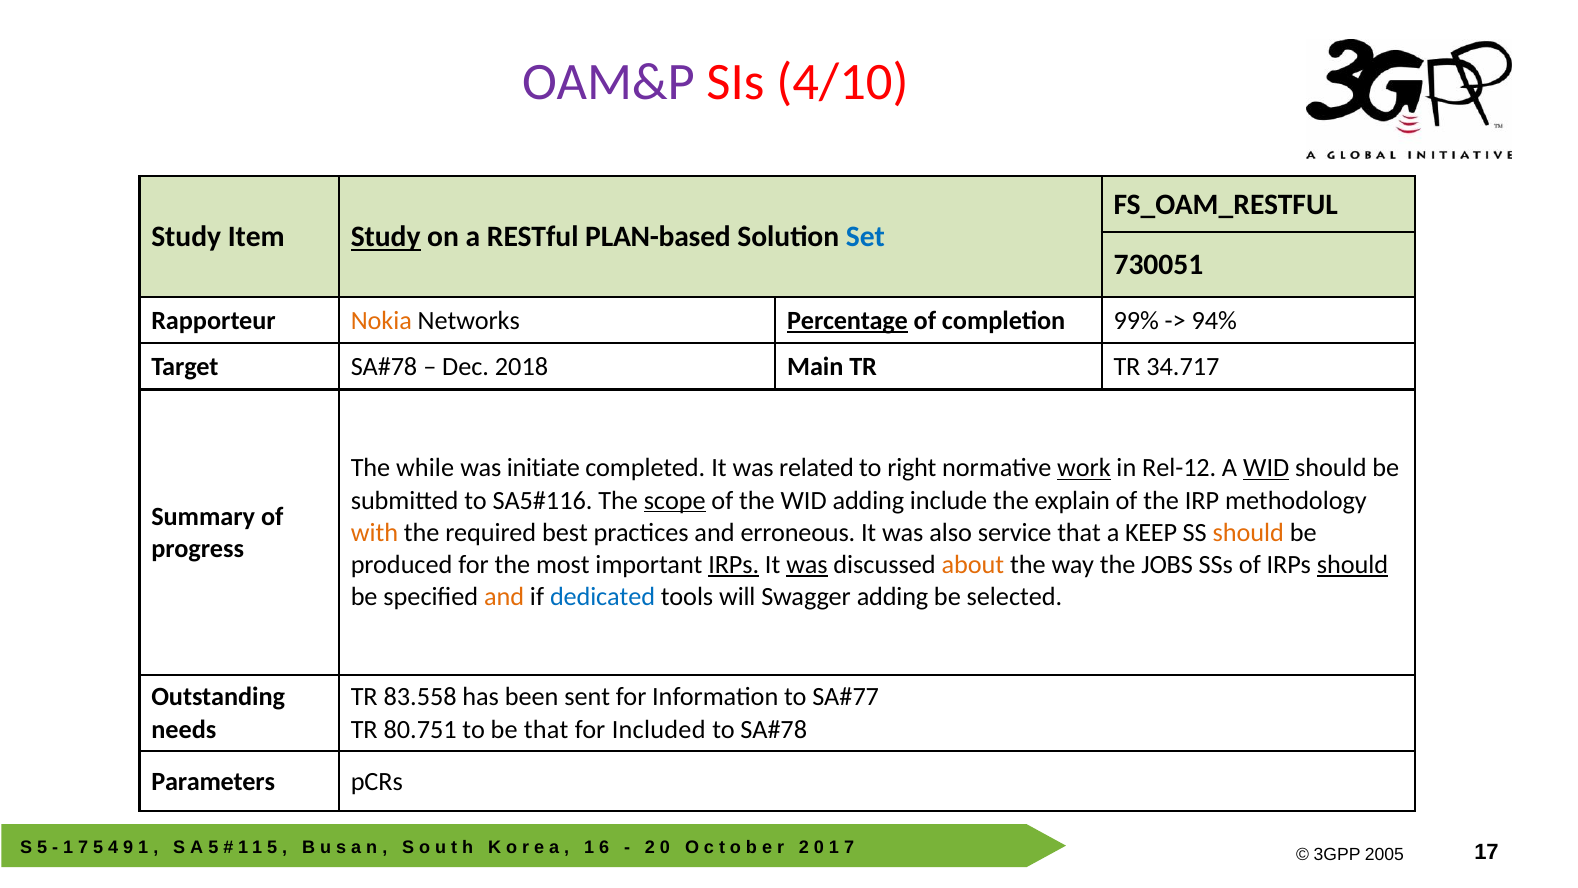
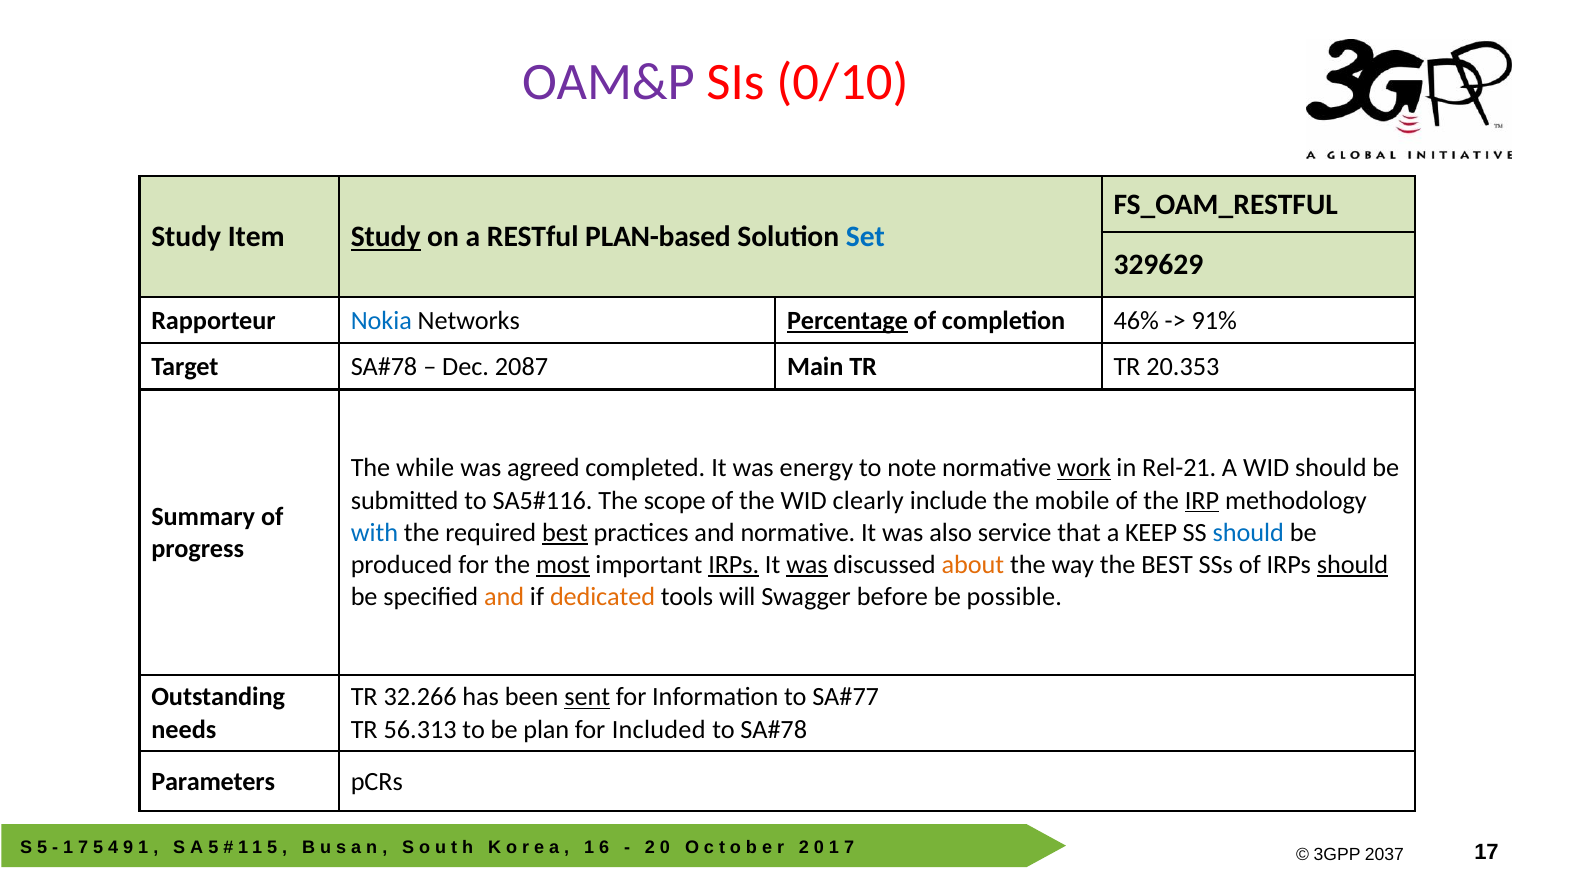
4/10: 4/10 -> 0/10 (842, 82)
730051: 730051 -> 329629 (1158, 265)
Nokia colour: orange -> blue (381, 320)
99%: 99% -> 46% (1136, 320)
94%: 94% -> 91% (1214, 320)
2018: 2018 -> 2087 (522, 367)
34.717: 34.717 -> 20.353 (1183, 367)
initiate: initiate -> agreed (543, 468)
related: related -> energy (816, 468)
right: right -> note (912, 468)
Rel-12: Rel-12 -> Rel-21 (1179, 468)
WID underline: present -> none (1266, 468)
scope underline: present -> none (675, 500)
WID adding: adding -> clearly (868, 500)
explain: explain -> mobile (1072, 500)
IRP underline: none -> present (1202, 500)
with colour: orange -> blue (374, 532)
best underline: none -> present (565, 532)
and erroneous: erroneous -> normative (798, 532)
should colour: orange -> blue (1248, 532)
most underline: none -> present (563, 564)
the JOBS: JOBS -> BEST (1167, 564)
dedicated colour: blue -> orange (603, 597)
Swagger adding: adding -> before (892, 597)
selected: selected -> possible (1014, 597)
83.558: 83.558 -> 32.266 (420, 697)
sent underline: none -> present (587, 697)
80.751: 80.751 -> 56.313 (420, 729)
be that: that -> plan (546, 729)
2005: 2005 -> 2037 (1384, 854)
